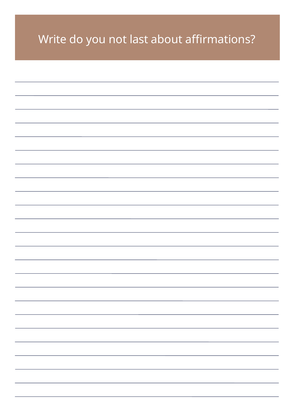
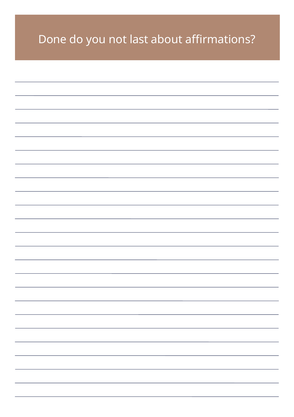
Write: Write -> Done (52, 40)
